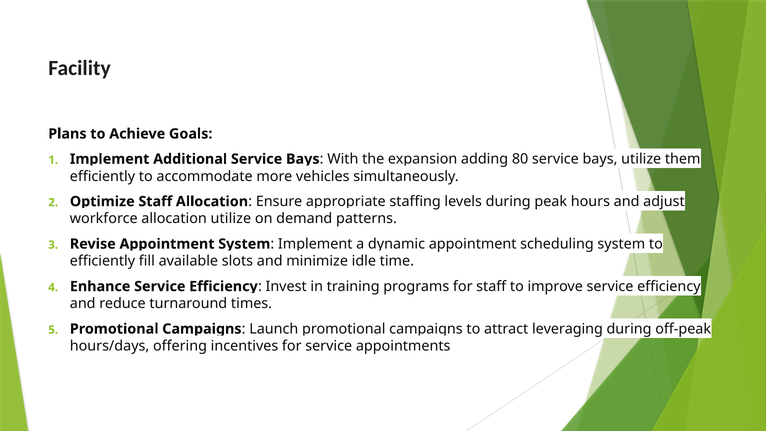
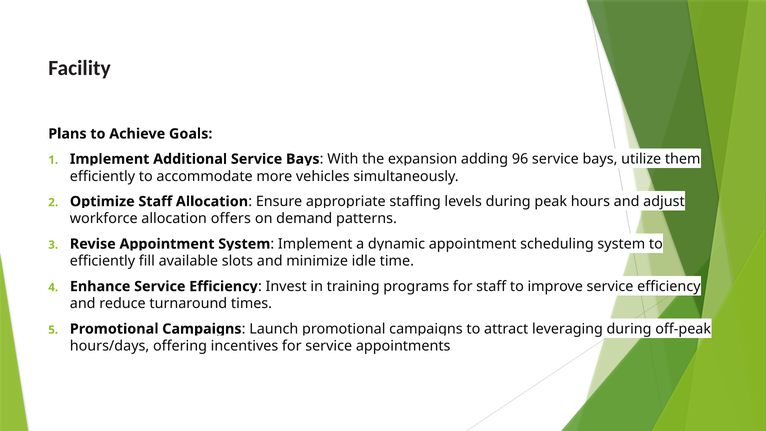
80: 80 -> 96 (520, 159)
allocation utilize: utilize -> offers (231, 219)
